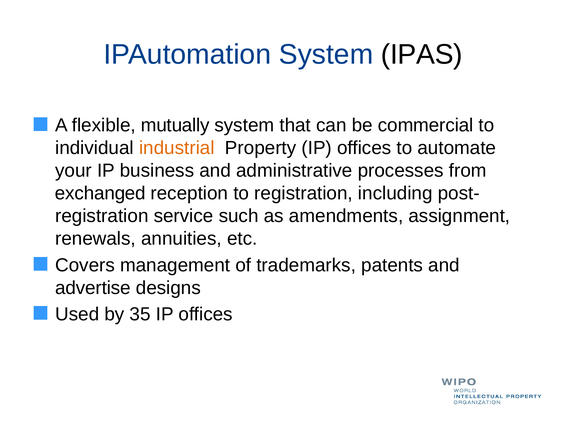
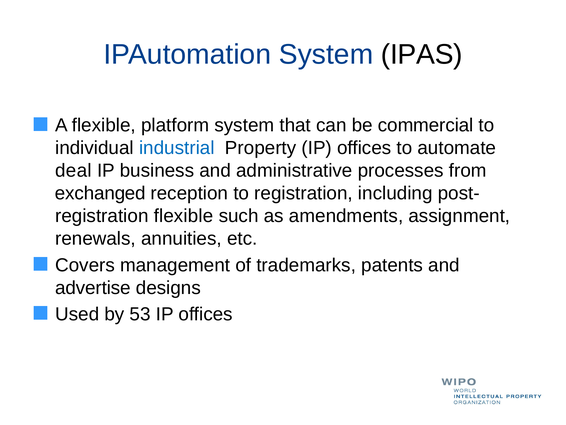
mutually: mutually -> platform (175, 125)
industrial colour: orange -> blue (177, 148)
your: your -> deal (73, 171)
registration service: service -> flexible (183, 216)
35: 35 -> 53 (140, 314)
